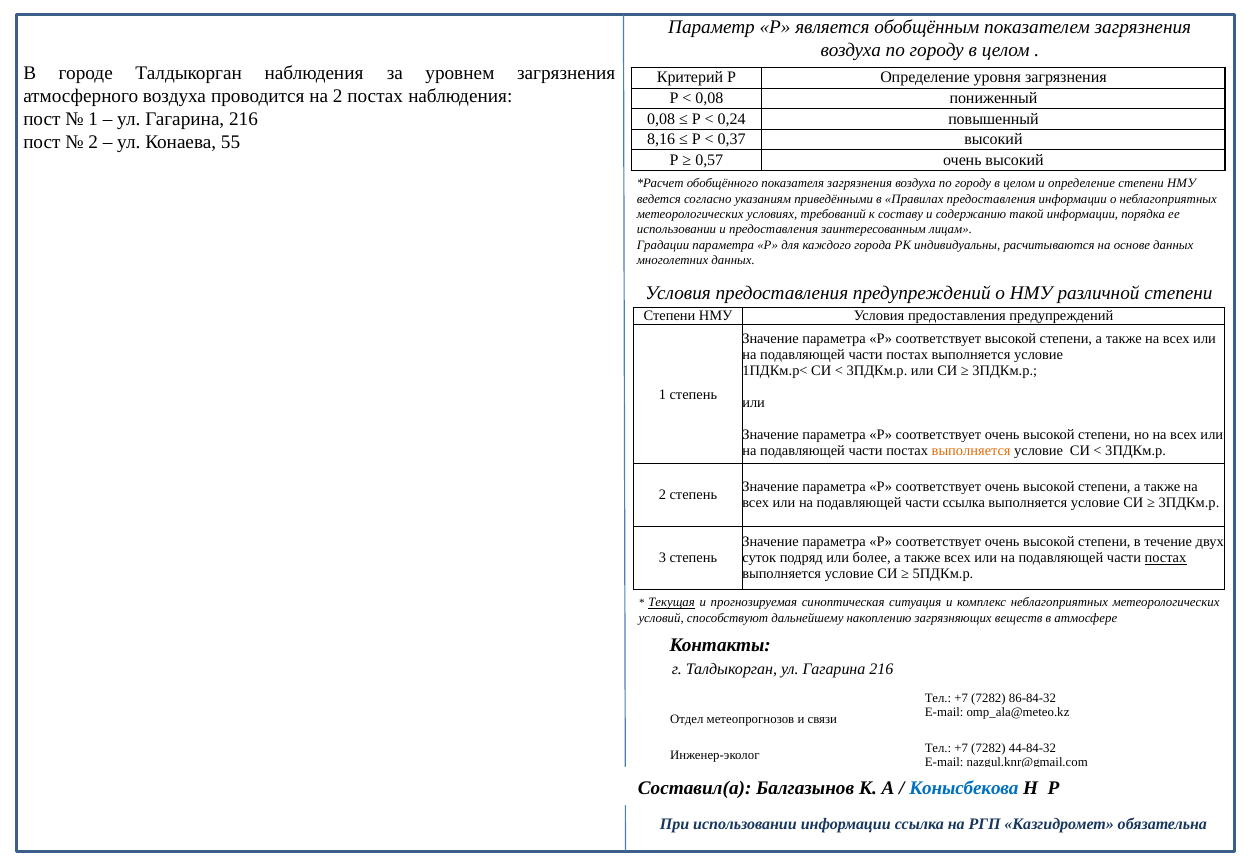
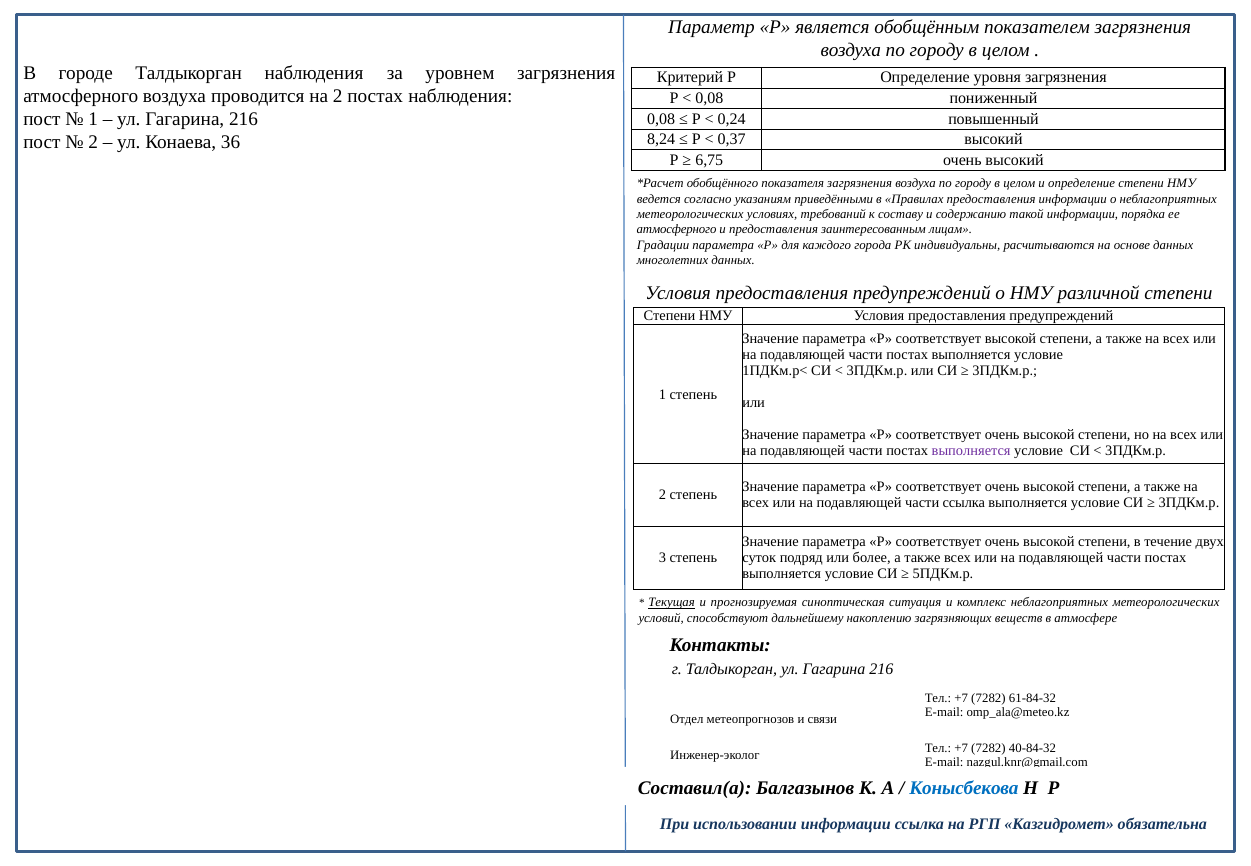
8,16: 8,16 -> 8,24 (661, 139)
55: 55 -> 36 (231, 142)
0,57: 0,57 -> 6,75 (709, 160)
использовании: использовании -> атмосферного (677, 230)
выполняется colour: orange -> purple (971, 450)
постах underline: present -> none (1166, 558)
86-84-32: 86-84-32 -> 61-84-32 (1032, 698)
44-84-32: 44-84-32 -> 40-84-32 (1032, 748)
